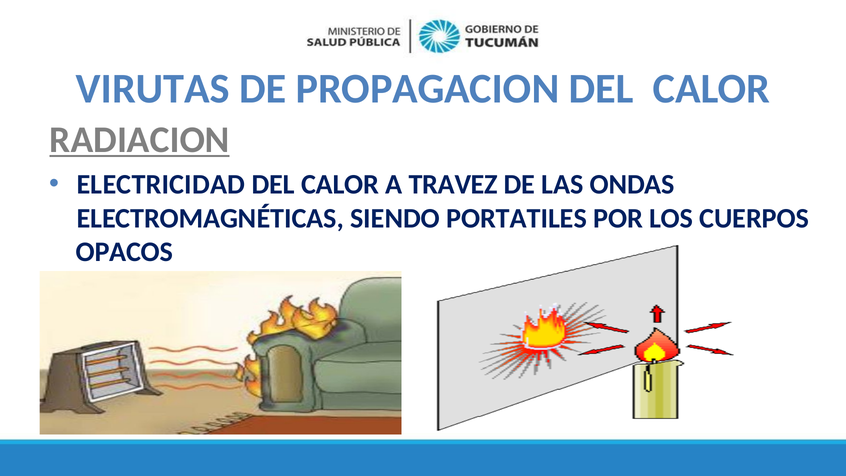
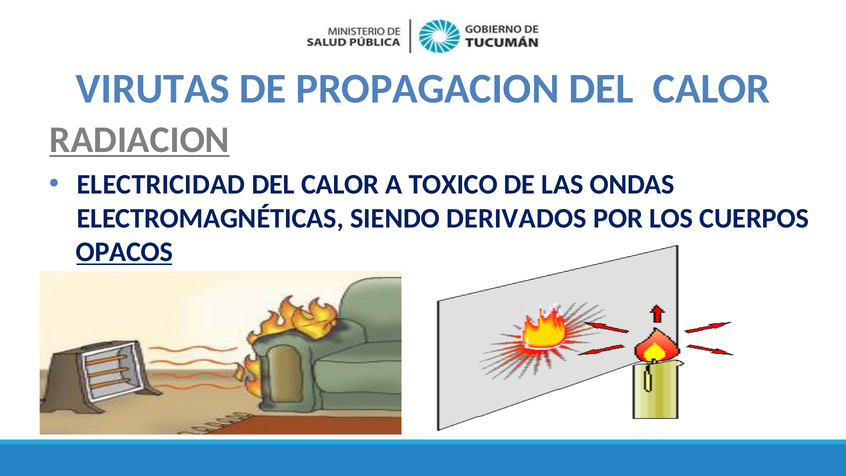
TRAVEZ: TRAVEZ -> TOXICO (453, 184)
PORTATILES: PORTATILES -> DERIVADOS (516, 218)
OPACOS underline: none -> present (124, 252)
